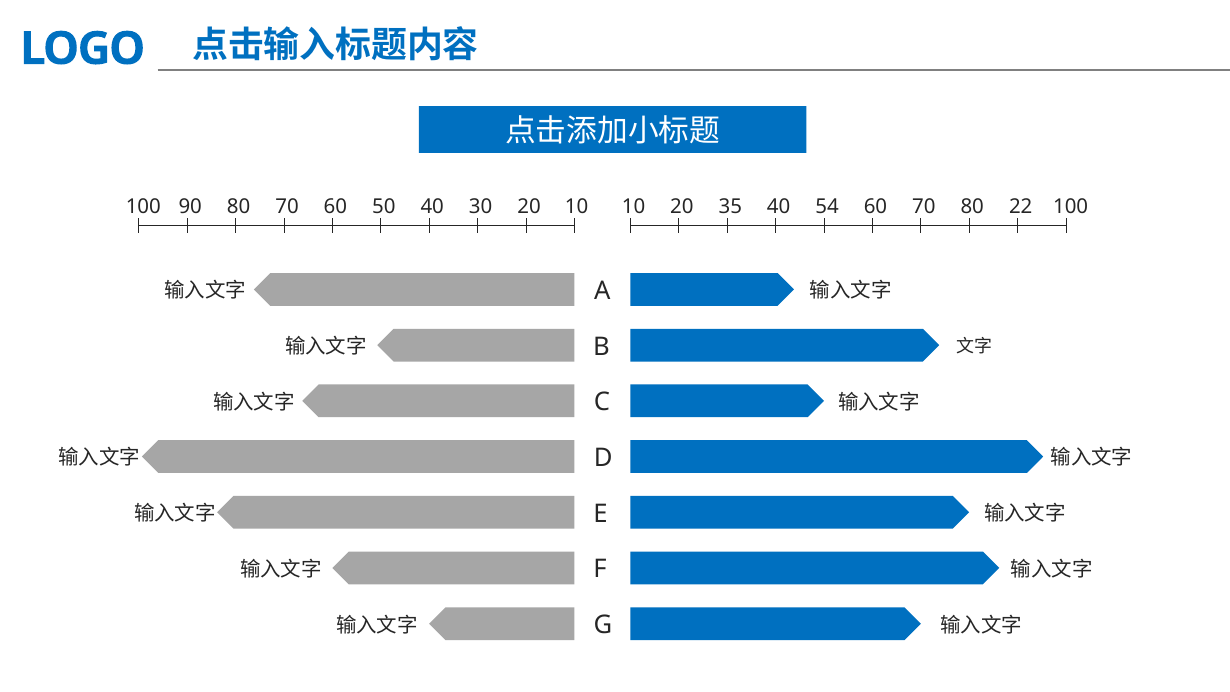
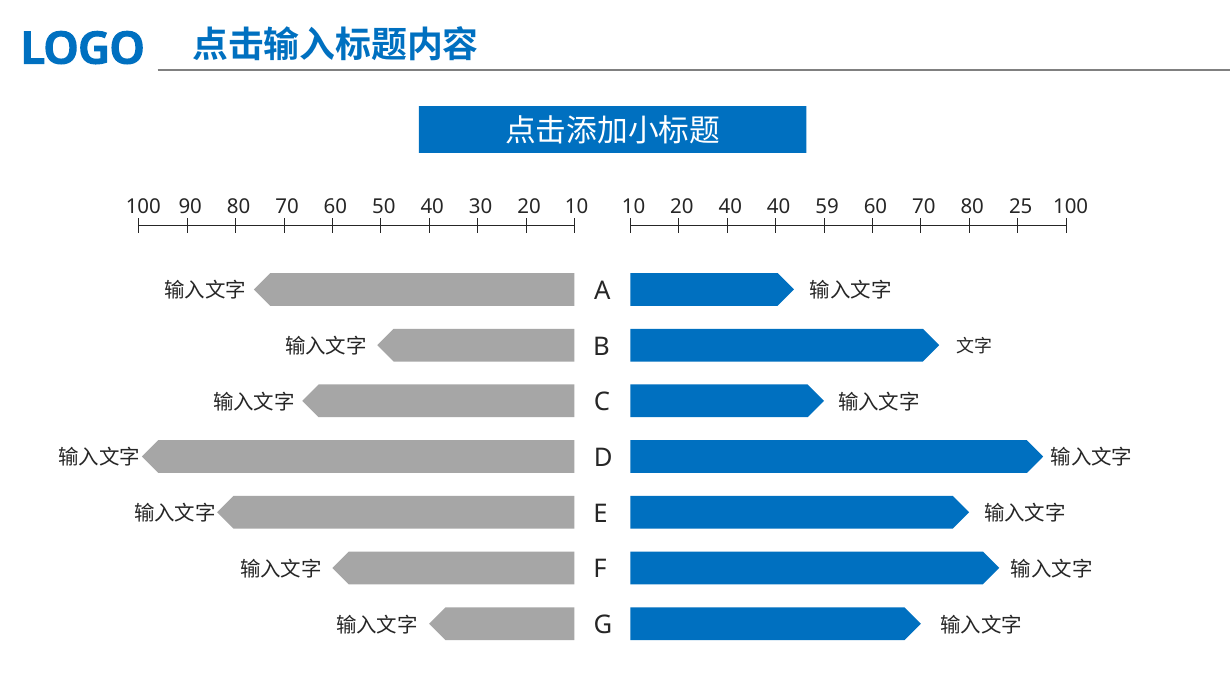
20 35: 35 -> 40 (730, 207)
54: 54 -> 59 (827, 207)
22: 22 -> 25 (1021, 207)
